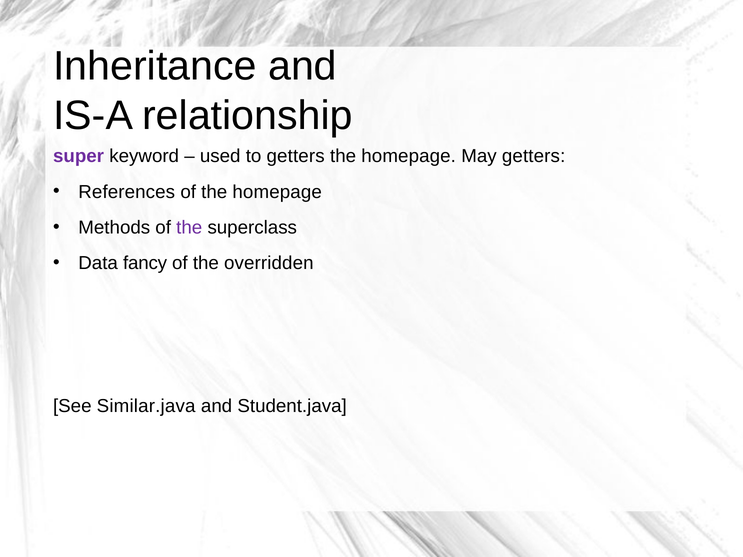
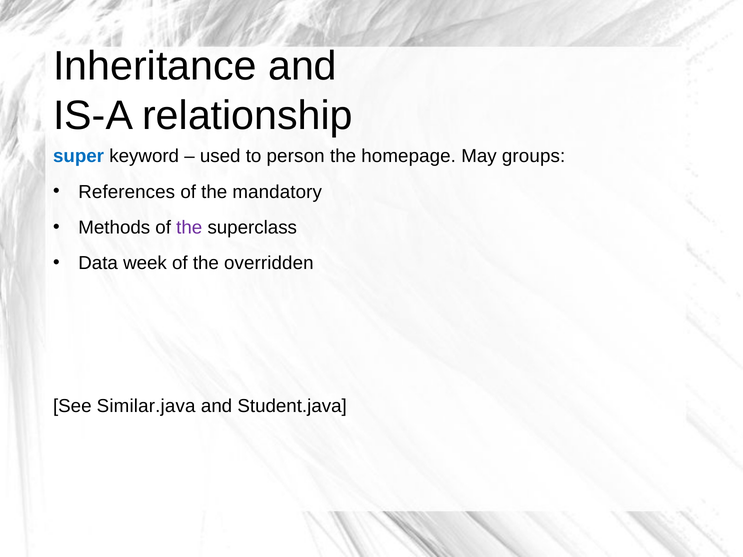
super colour: purple -> blue (79, 156)
to getters: getters -> person (296, 156)
May getters: getters -> groups (534, 156)
of the homepage: homepage -> mandatory (277, 192)
fancy: fancy -> week (145, 263)
